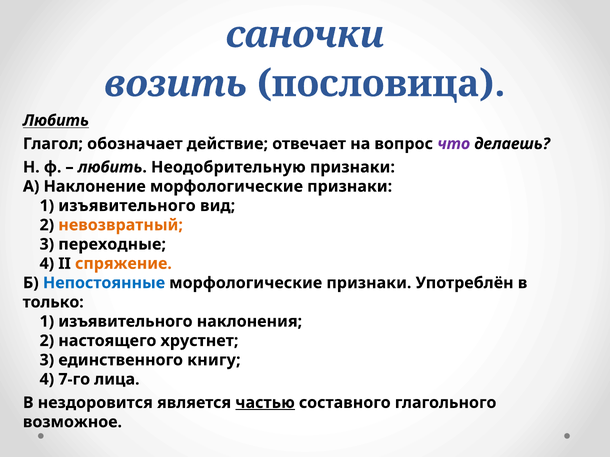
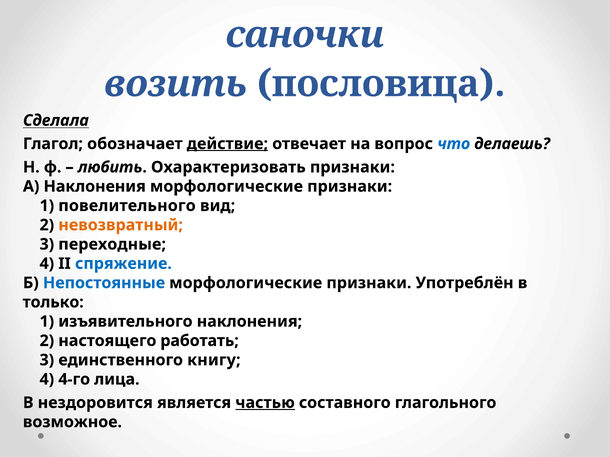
Любить: Любить -> Сделала (56, 121)
действие underline: none -> present (227, 144)
что colour: purple -> blue (454, 144)
Неодобрительную: Неодобрительную -> Охарактеризовать (228, 167)
А Наклонение: Наклонение -> Наклонения (95, 187)
изъявительного: изъявительного -> повелительного (127, 206)
спряжение colour: orange -> blue (123, 264)
хрустнет: хрустнет -> работать (200, 341)
7-го: 7-го -> 4-го (74, 380)
